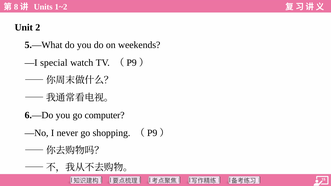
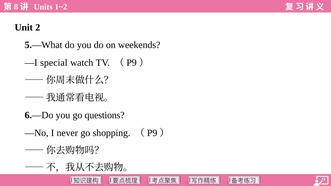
computer: computer -> questions (105, 115)
